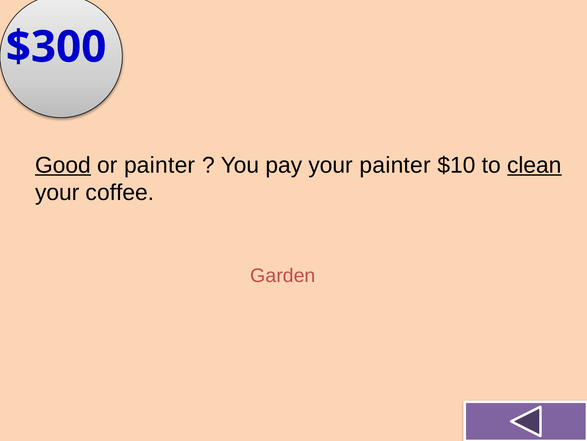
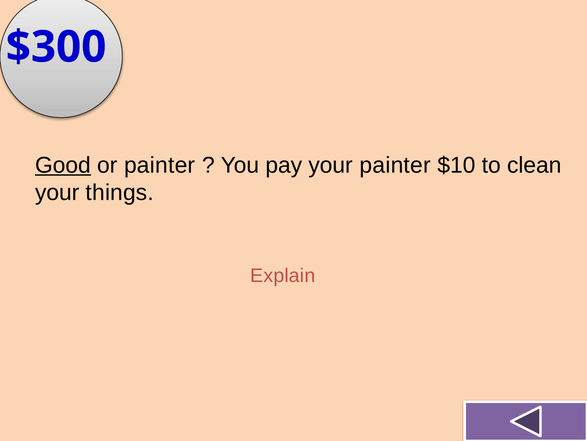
clean underline: present -> none (534, 165)
coffee: coffee -> things (120, 192)
Garden: Garden -> Explain (283, 275)
